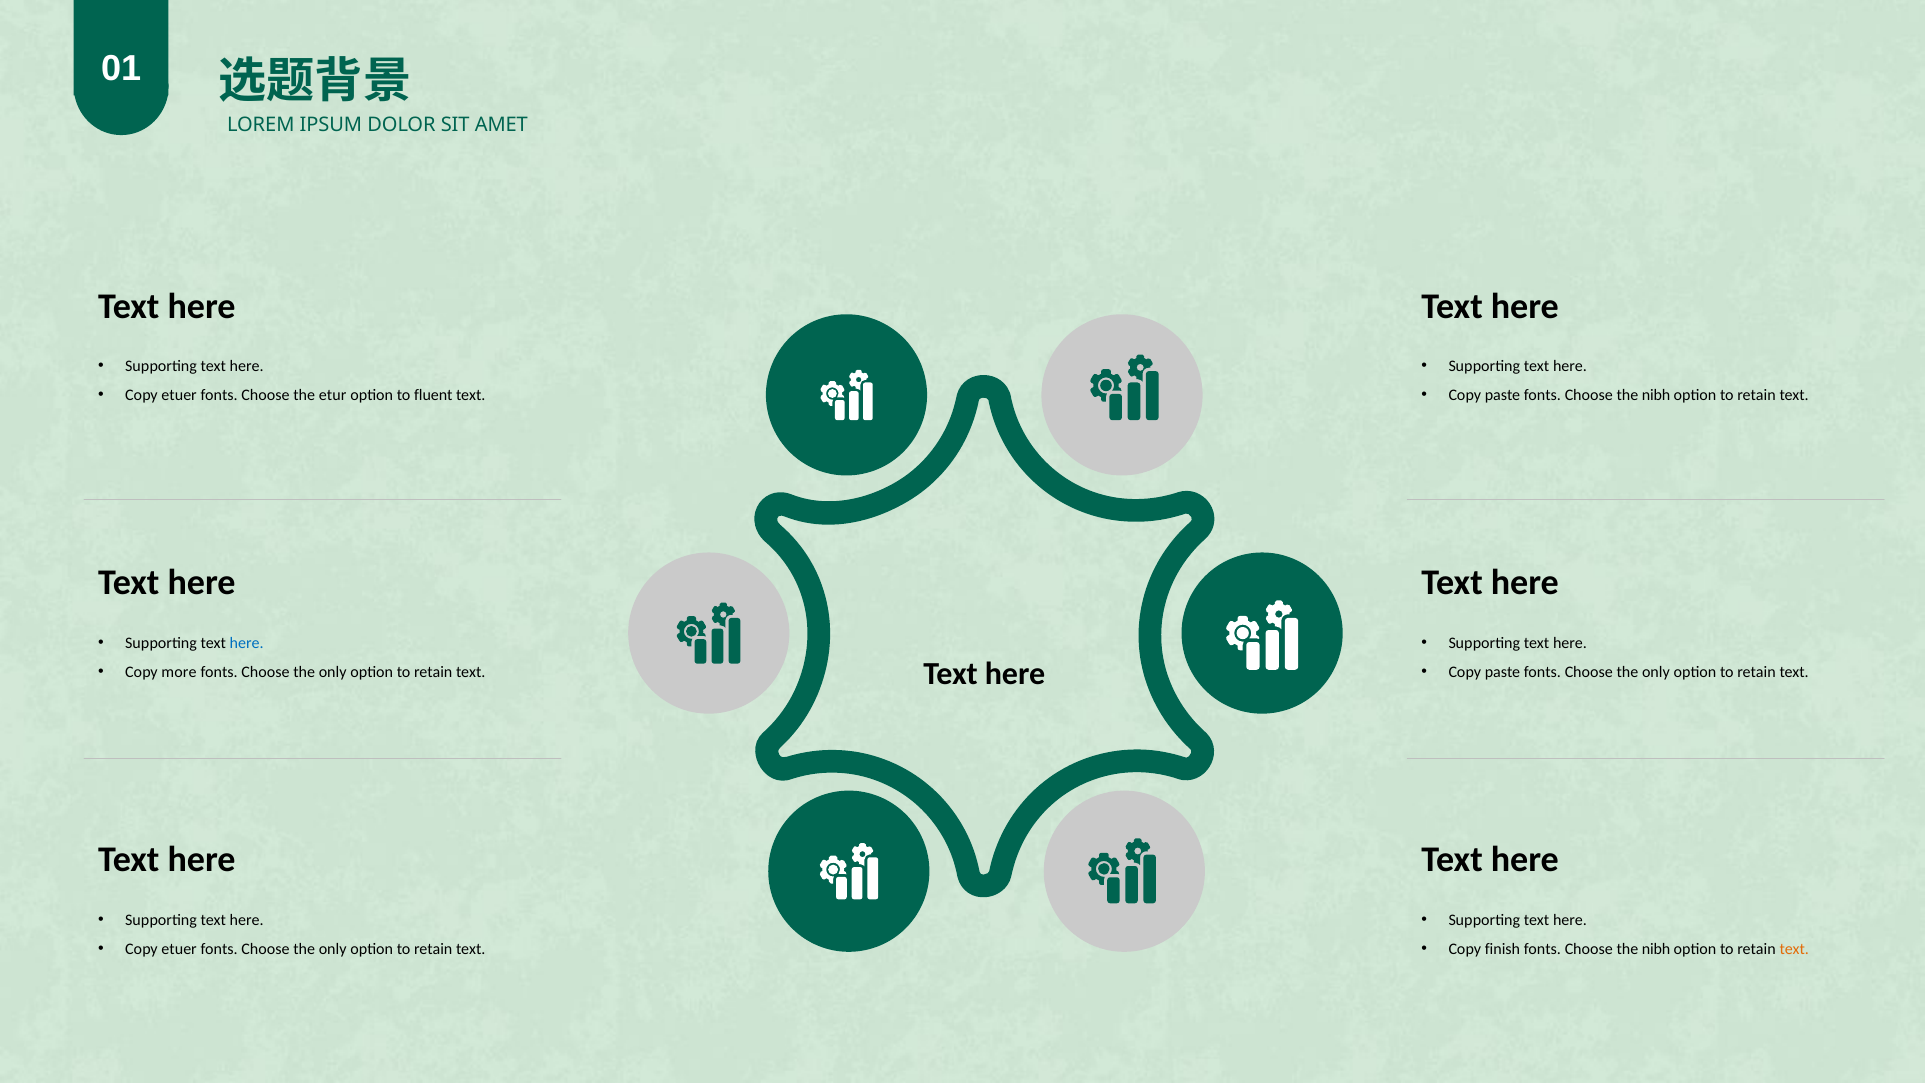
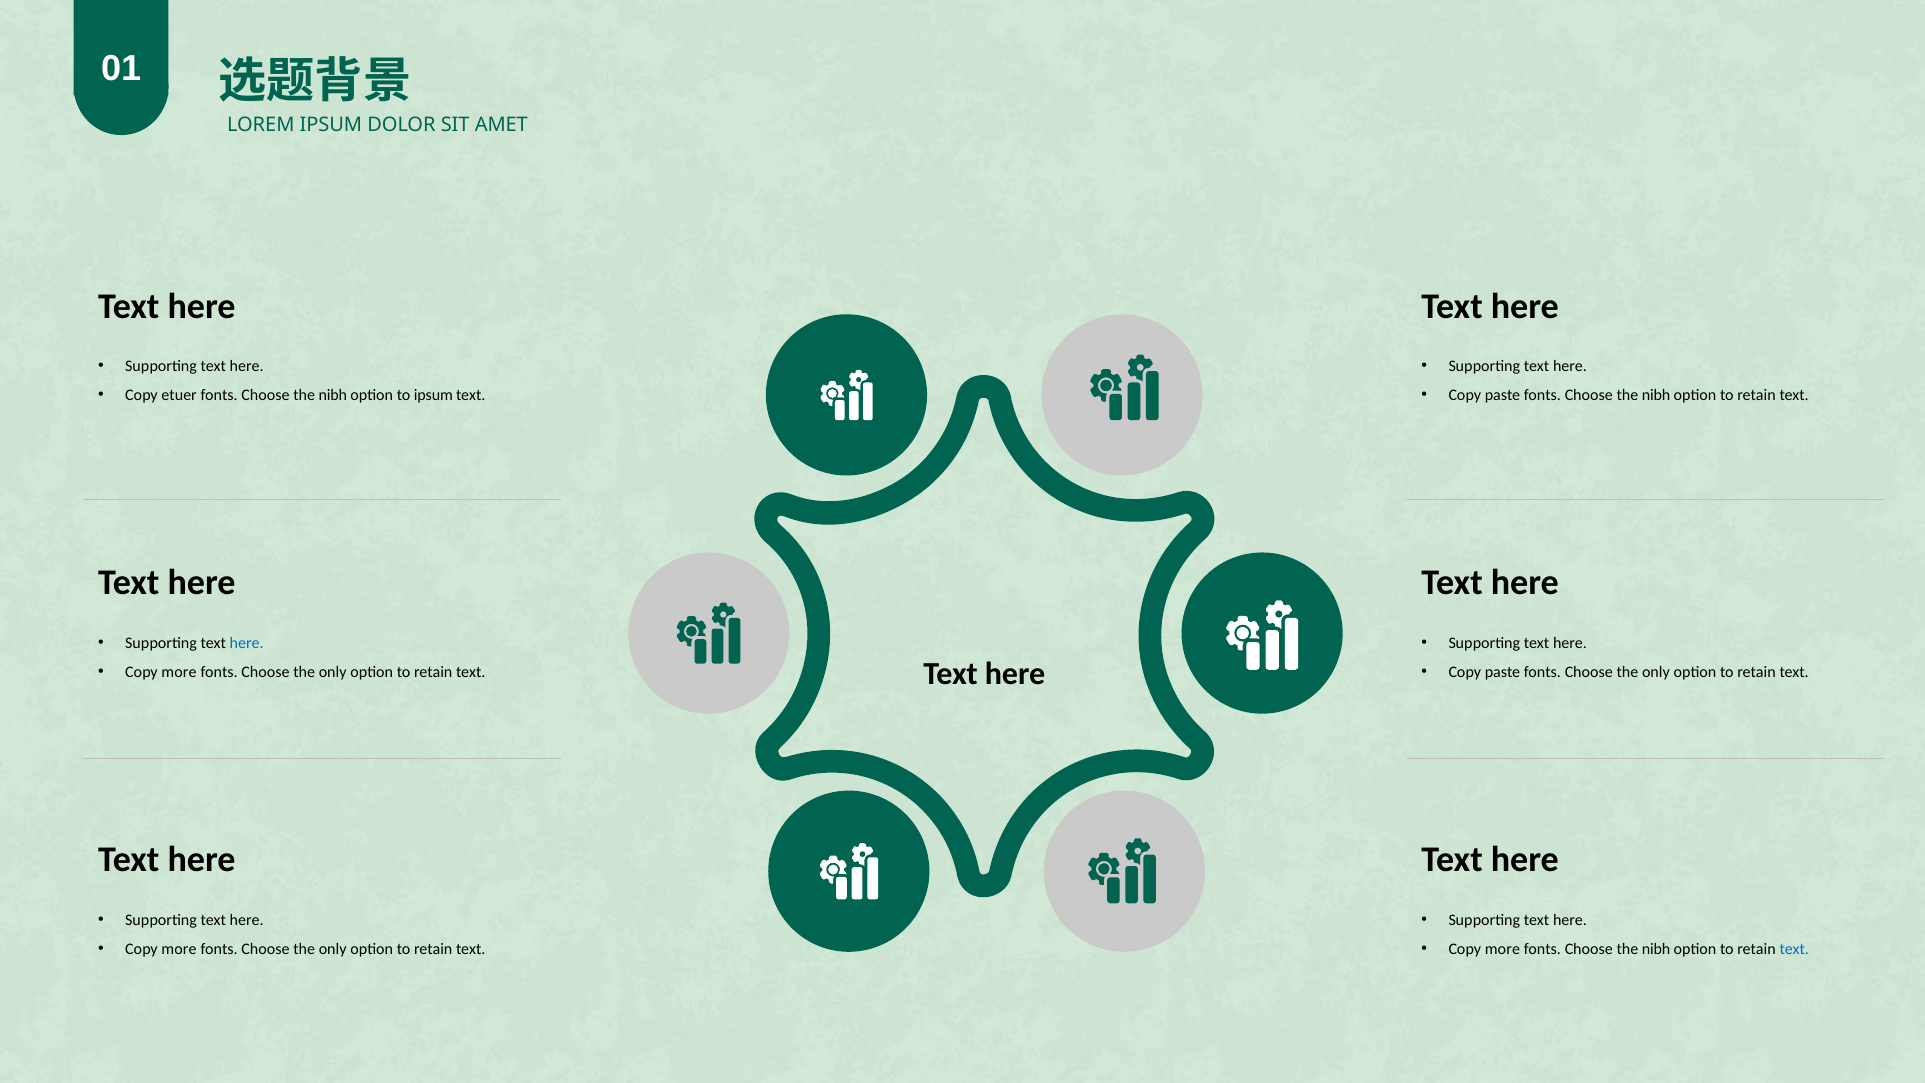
etur: etur -> nibh (333, 395)
to fluent: fluent -> ipsum (433, 395)
etuer: etuer -> more (179, 949)
finish: finish -> more (1502, 949)
text colour: orange -> blue (1794, 949)
